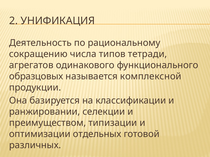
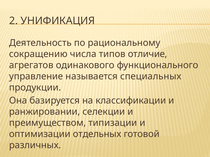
тетради: тетради -> отличие (148, 54)
образцовых: образцовых -> управление (36, 77)
комплексной: комплексной -> специальных (151, 77)
